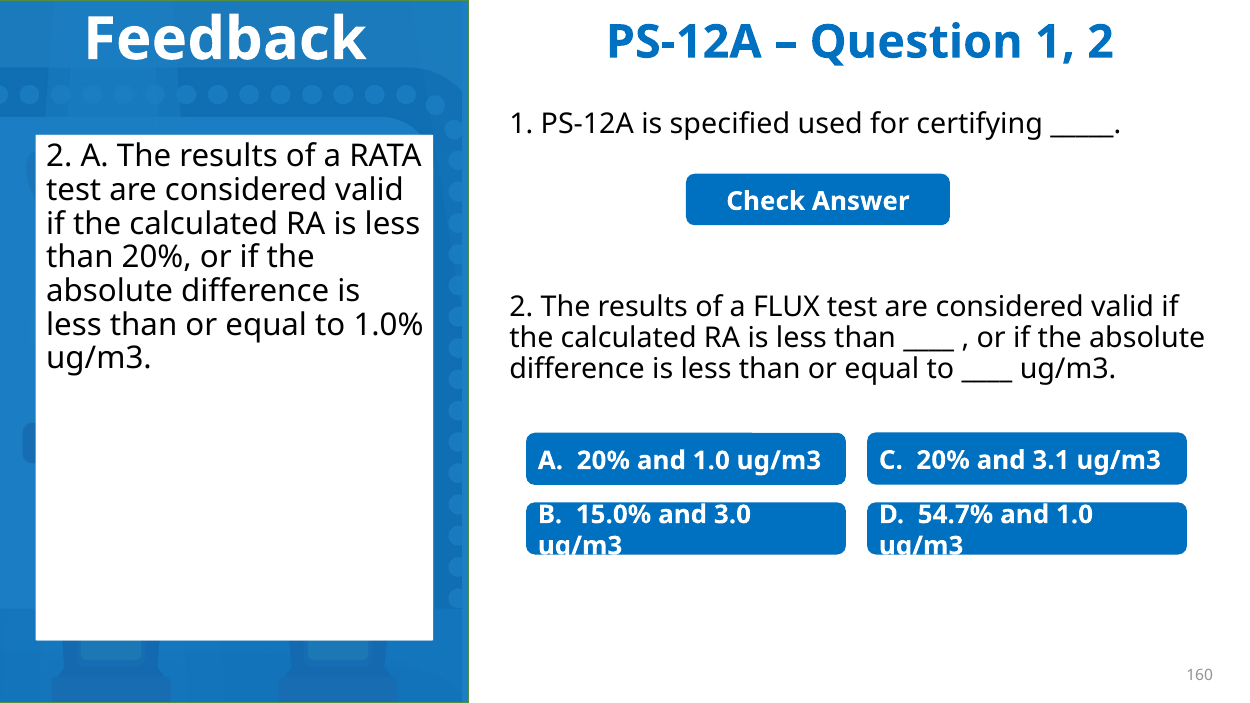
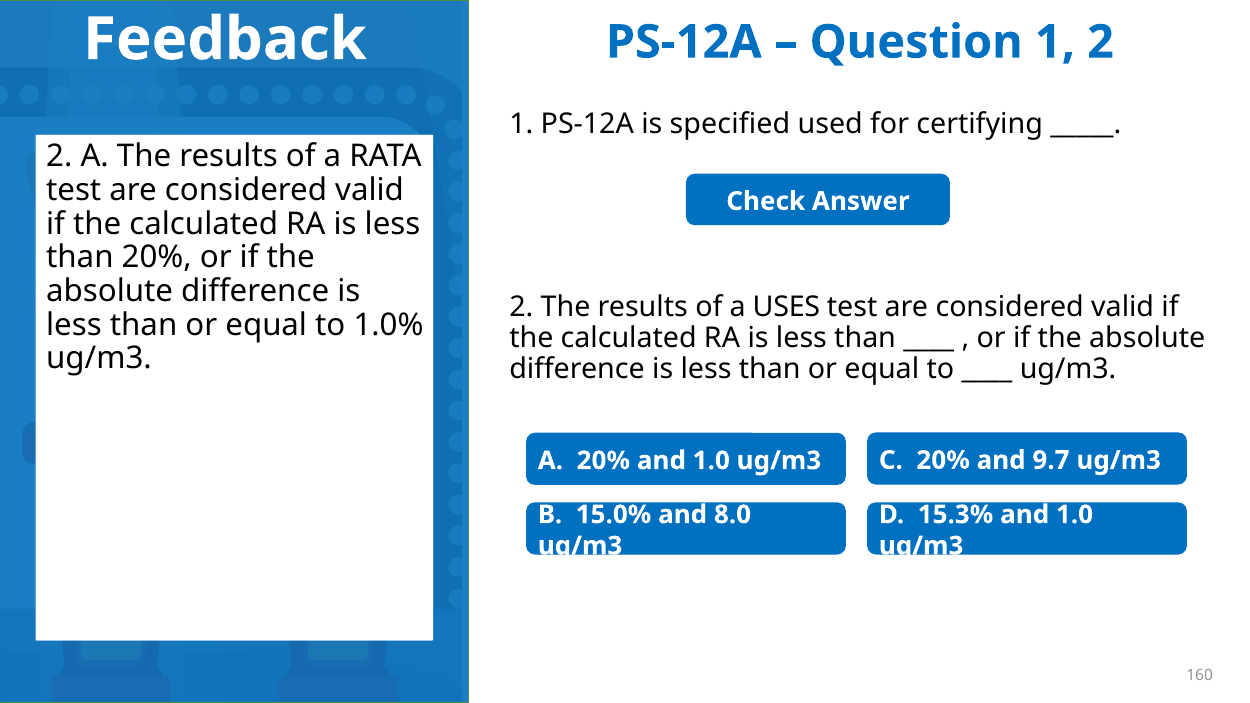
FLUX: FLUX -> USES (786, 307)
3.1: 3.1 -> 9.7 (1051, 460)
3.0: 3.0 -> 8.0 (733, 515)
54.7%: 54.7% -> 15.3% (955, 515)
